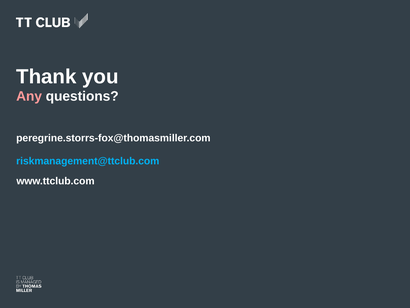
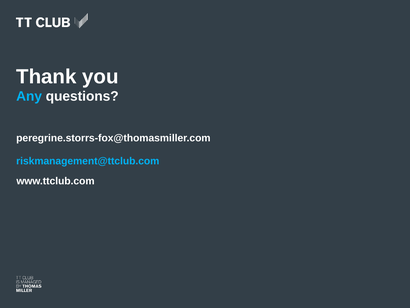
Any colour: pink -> light blue (29, 96)
